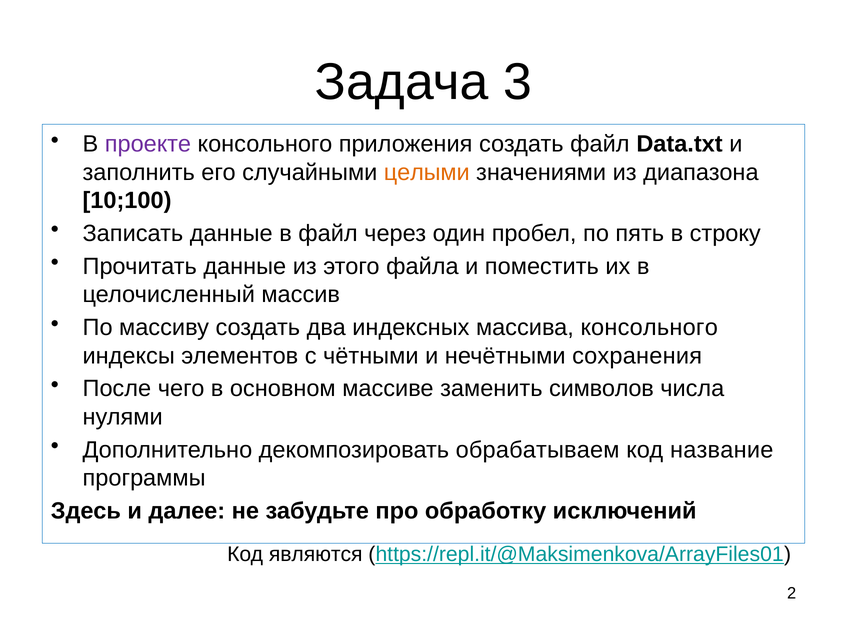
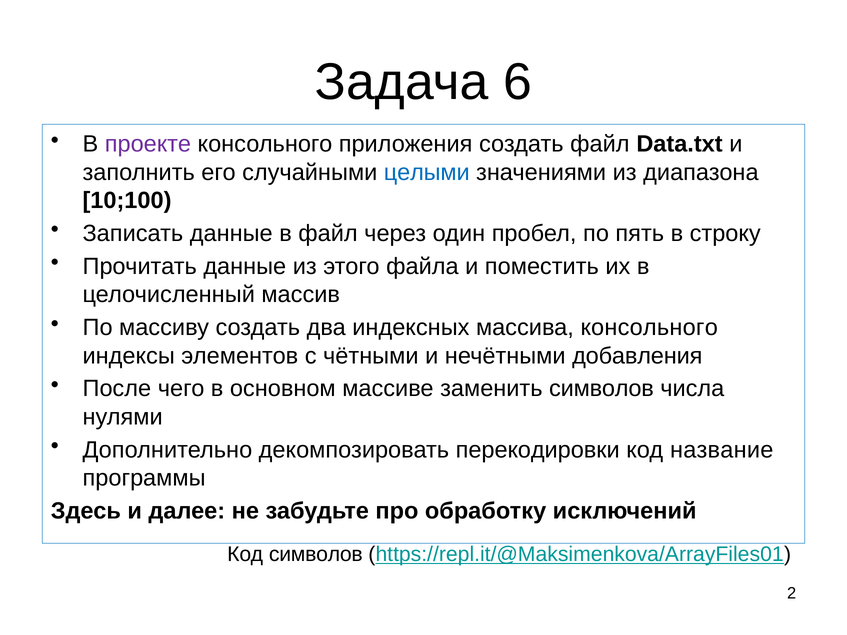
3: 3 -> 6 (517, 82)
целыми colour: orange -> blue (427, 172)
сохранения: сохранения -> добавления (637, 356)
обрабатываем: обрабатываем -> перекодировки (538, 450)
Код являются: являются -> символов (316, 554)
